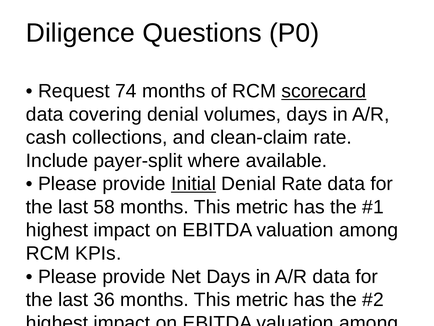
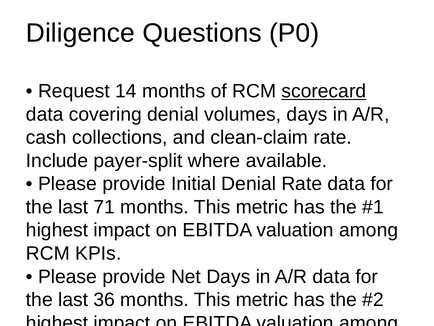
74: 74 -> 14 (126, 91)
Initial underline: present -> none (194, 184)
58: 58 -> 71 (104, 207)
